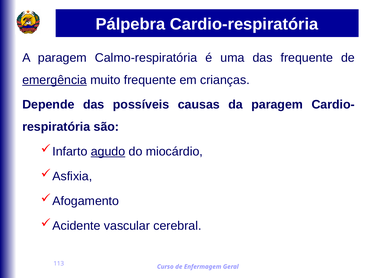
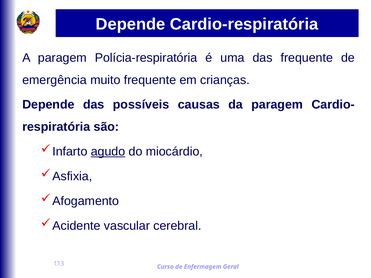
Pálpebra: Pálpebra -> Depende (131, 24)
Calmo-respiratória: Calmo-respiratória -> Polícia-respiratória (146, 58)
emergência underline: present -> none (55, 80)
